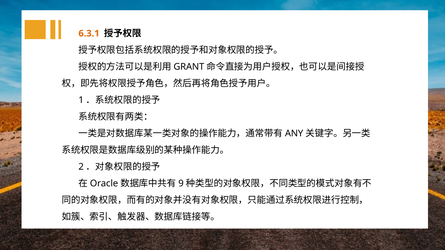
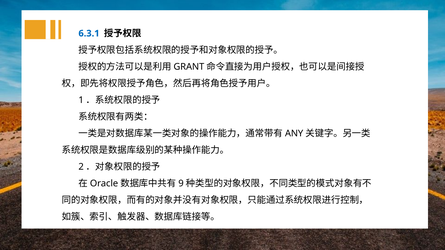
6.3.1 colour: orange -> blue (89, 33)
